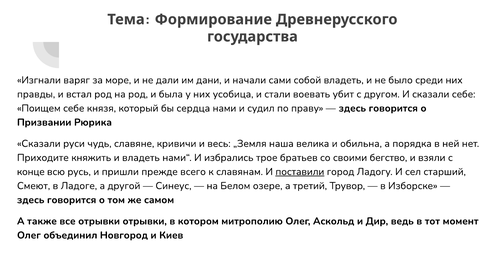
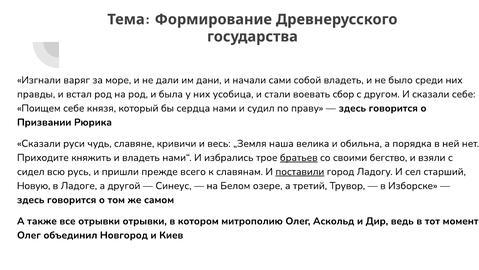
убит: убит -> сбор (343, 94)
братьев underline: none -> present (299, 157)
конце: конце -> сидел (31, 171)
Смеют: Смеют -> Новую (34, 185)
